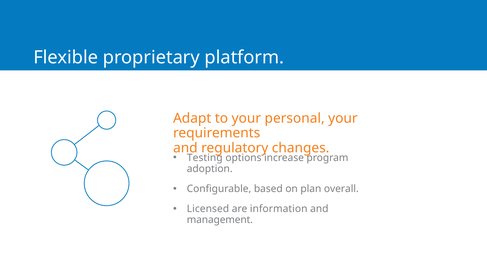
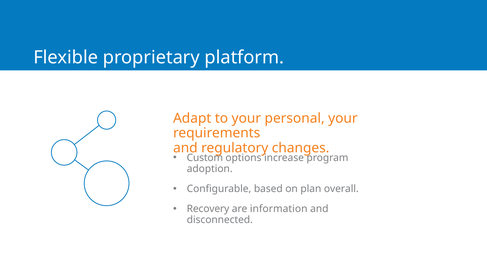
Testing: Testing -> Custom (205, 158)
Licensed: Licensed -> Recovery (208, 209)
management: management -> disconnected (220, 220)
